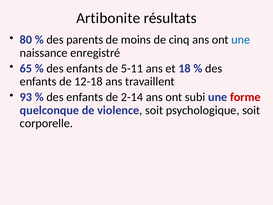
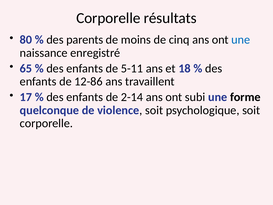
Artibonite: Artibonite -> Corporelle (108, 18)
12-18: 12-18 -> 12-86 (89, 81)
93: 93 -> 17 (26, 97)
forme colour: red -> black (245, 97)
